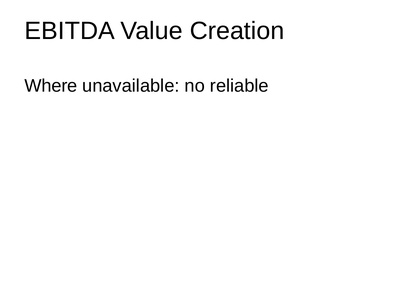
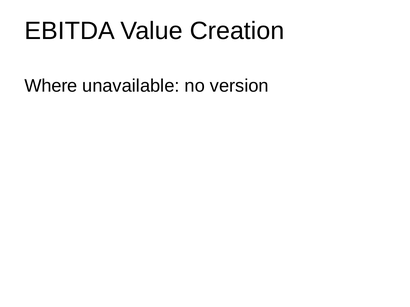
reliable: reliable -> version (239, 86)
